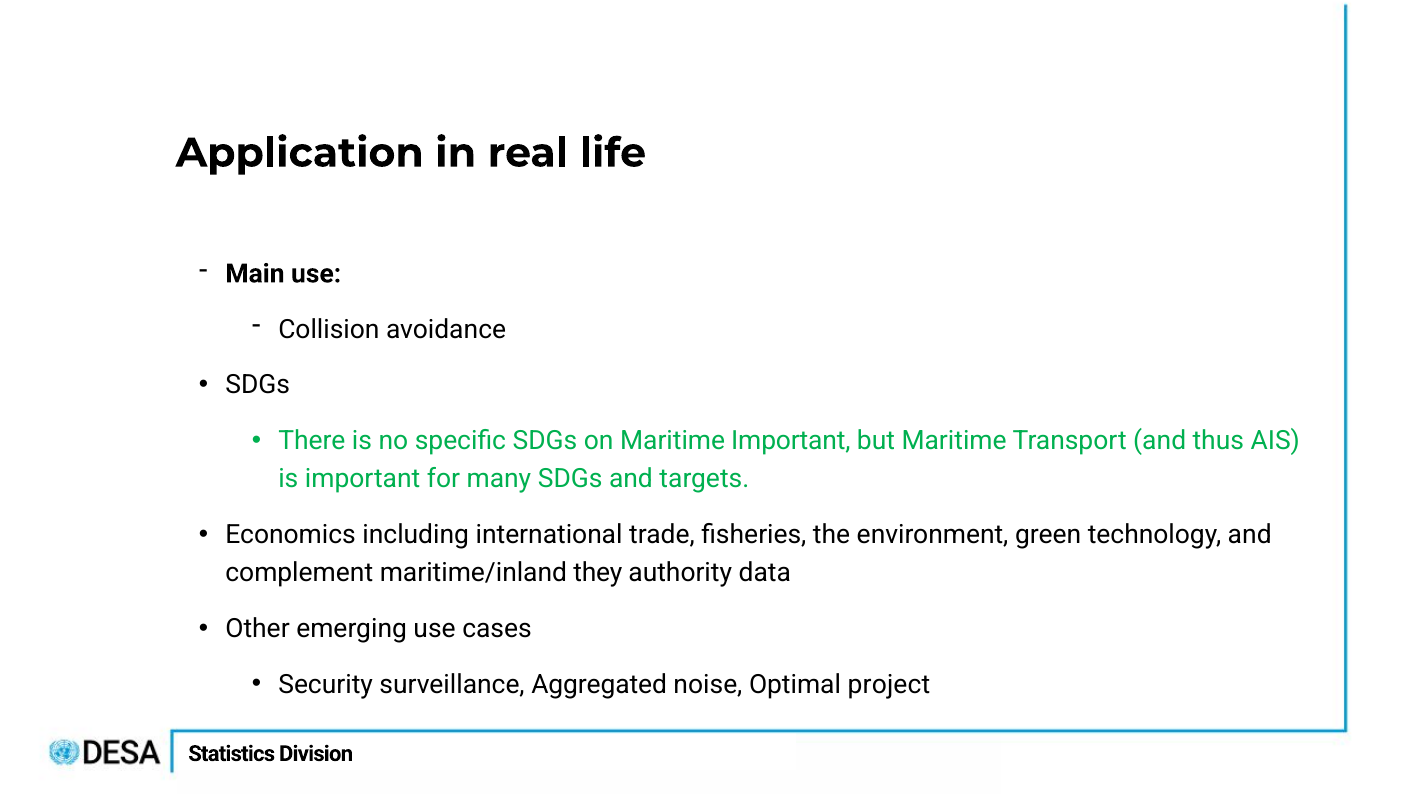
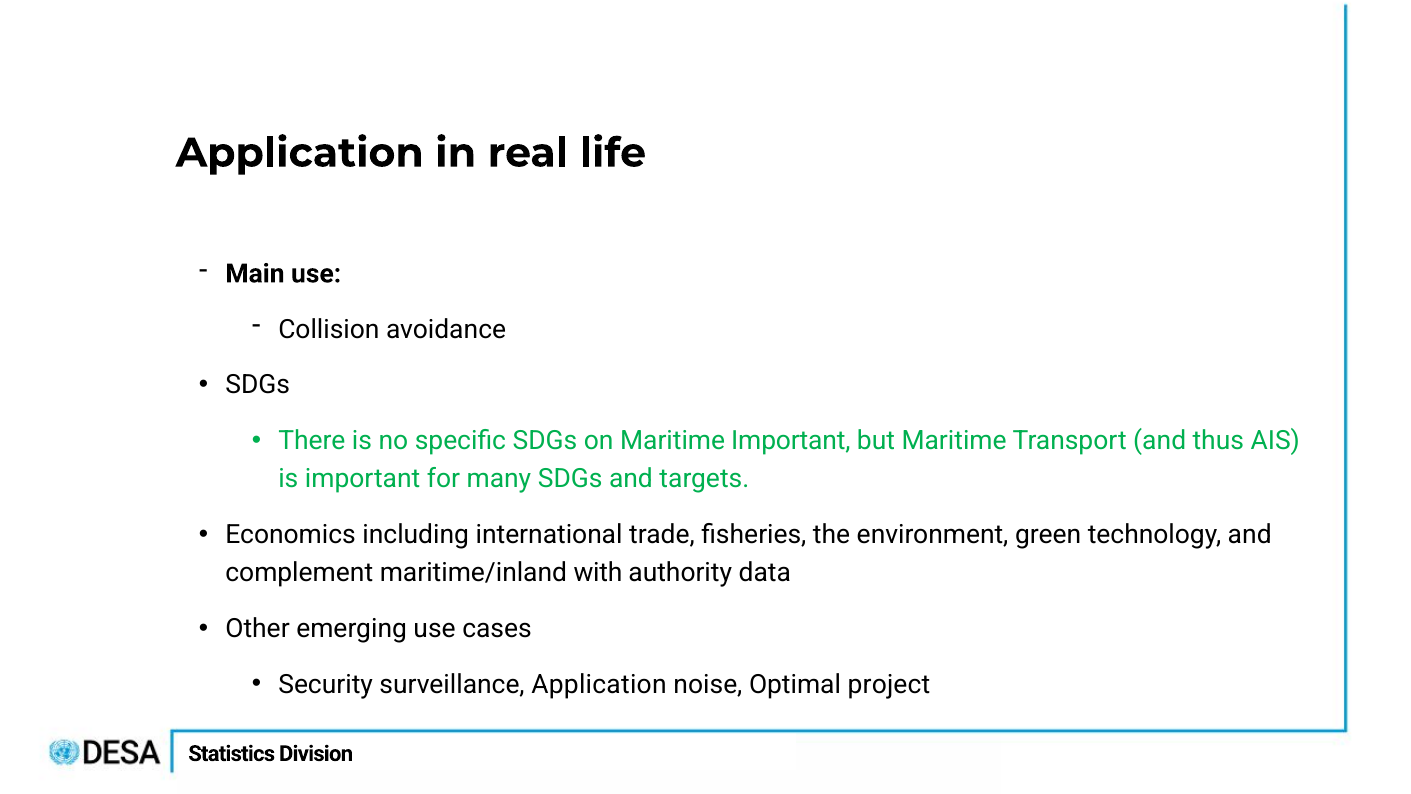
they: they -> with (598, 573)
surveillance Aggregated: Aggregated -> Application (599, 684)
